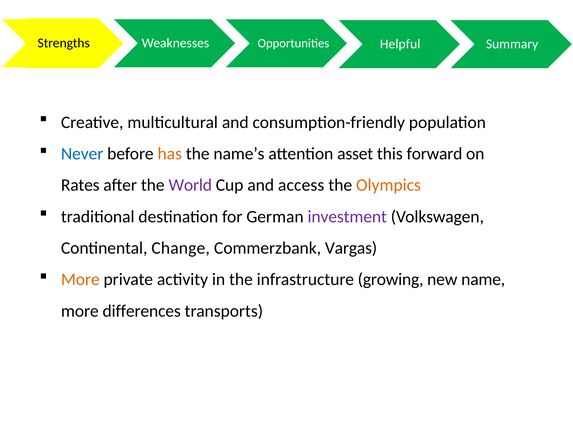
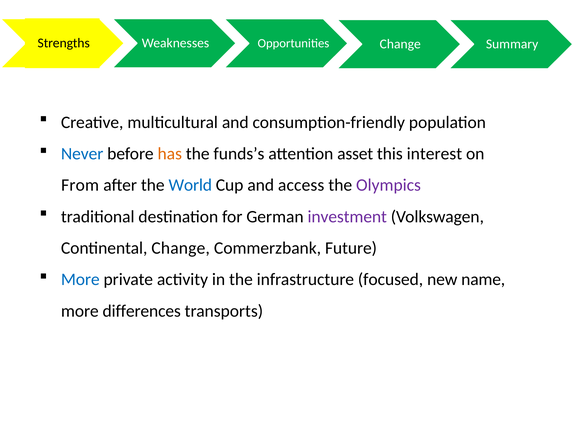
Weaknesses Helpful: Helpful -> Change (400, 44)
name’s: name’s -> funds’s (239, 154)
forward: forward -> interest (434, 154)
Rates: Rates -> From (80, 186)
World colour: purple -> blue (190, 186)
Olympics colour: orange -> purple (388, 186)
Vargas: Vargas -> Future (351, 249)
More colour: orange -> blue (80, 280)
growing: growing -> focused (391, 280)
